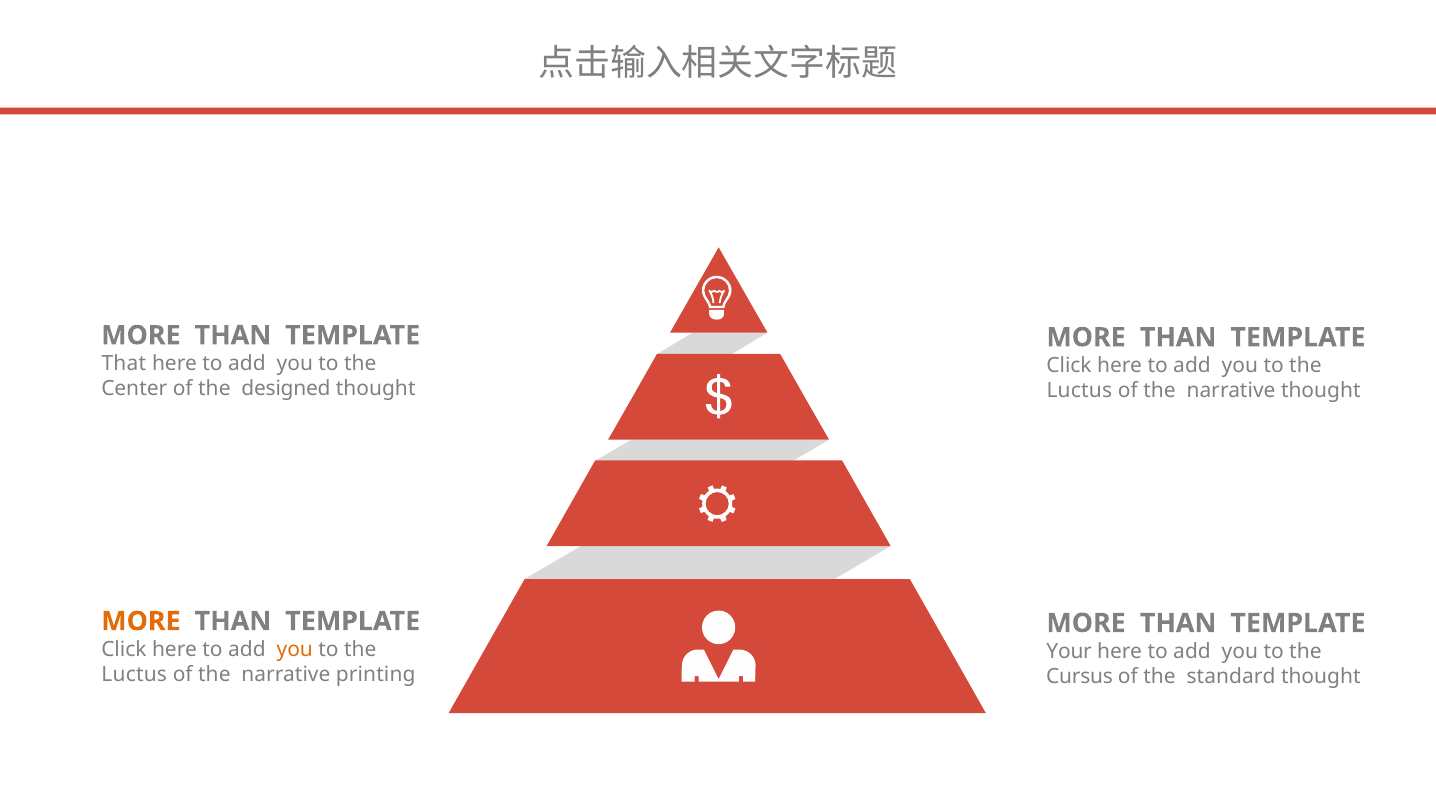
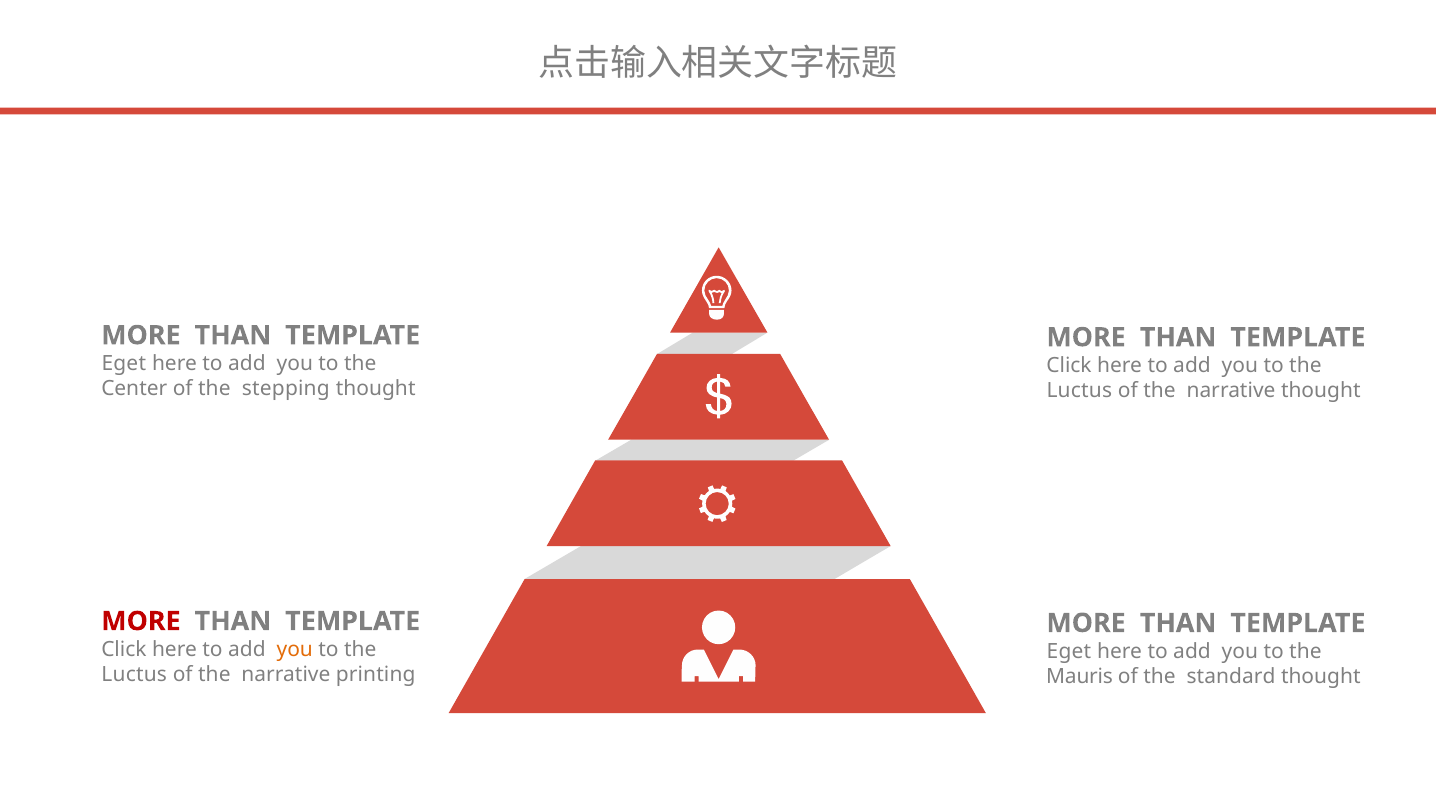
That: That -> Eget (124, 364)
designed: designed -> stepping (286, 389)
MORE colour: orange -> red (141, 621)
Your: Your -> Eget (1069, 652)
Cursus: Cursus -> Mauris (1080, 677)
